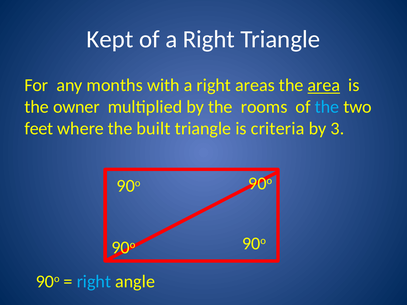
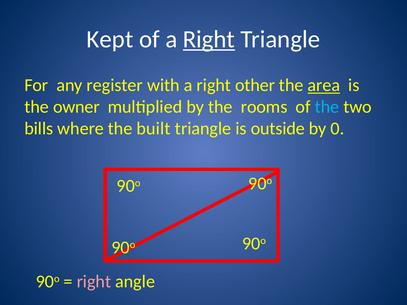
Right underline: none -> present (209, 39)
months: months -> register (115, 85)
areas: areas -> other (255, 85)
feet: feet -> bills (39, 129)
criteria: criteria -> outside (278, 129)
3: 3 -> 0 (337, 129)
right colour: light blue -> pink (94, 282)
